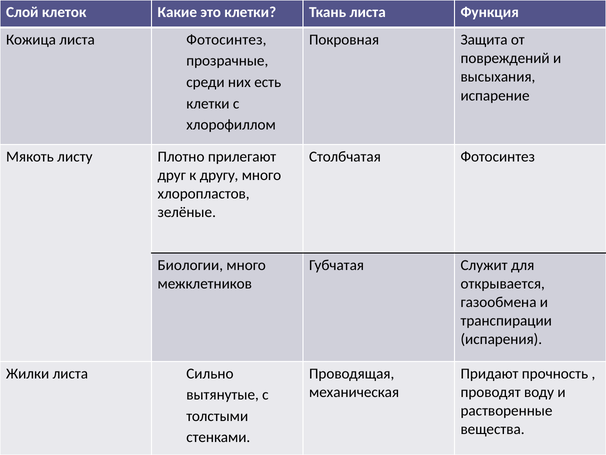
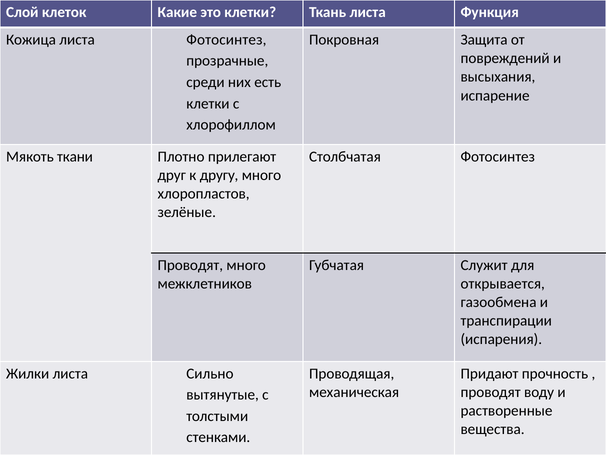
листу: листу -> ткани (75, 157)
Биологии: Биологии -> Проводят (190, 265)
